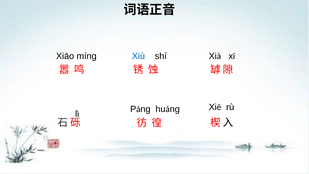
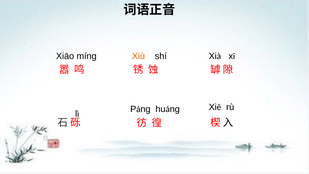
Xiù colour: blue -> orange (138, 56)
